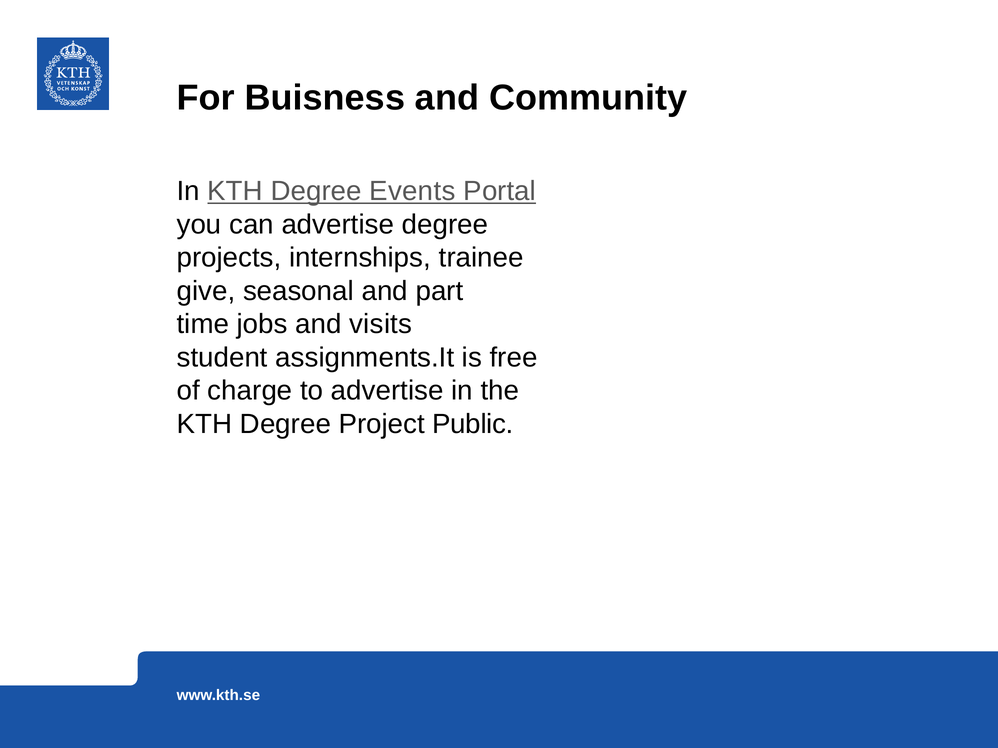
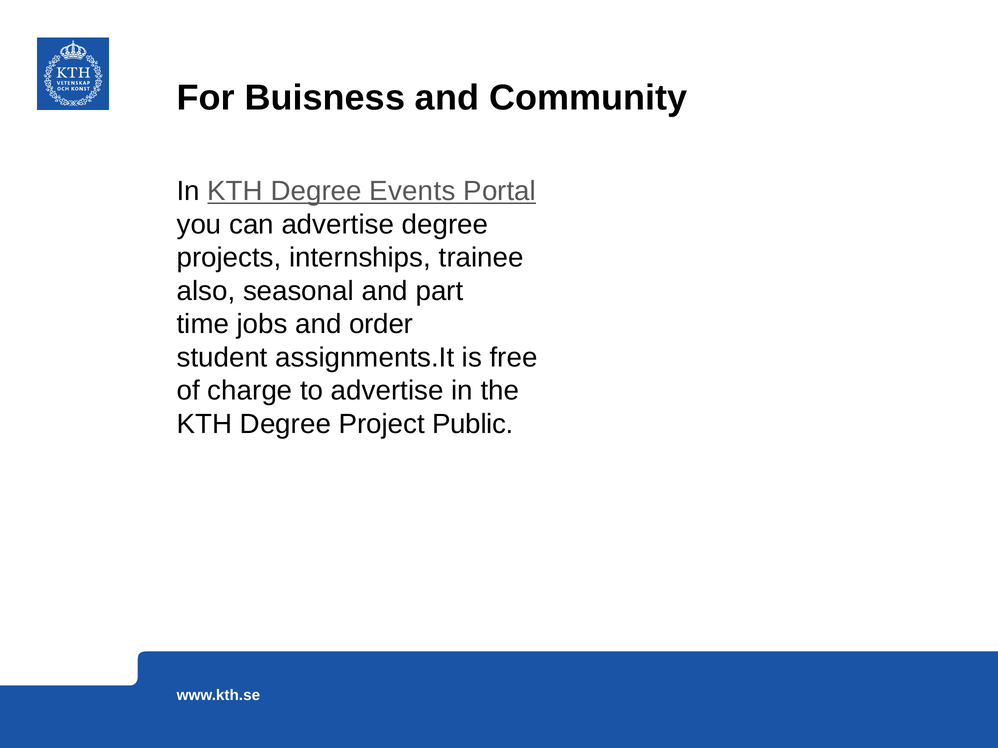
give: give -> also (206, 291)
visits: visits -> order (381, 324)
